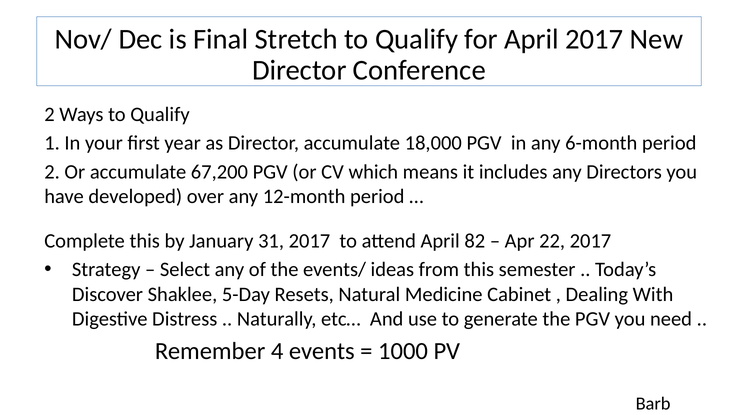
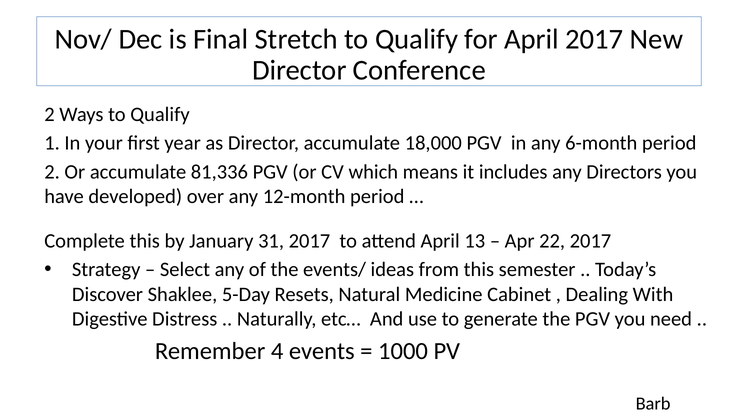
67,200: 67,200 -> 81,336 (219, 172)
82: 82 -> 13 (475, 241)
